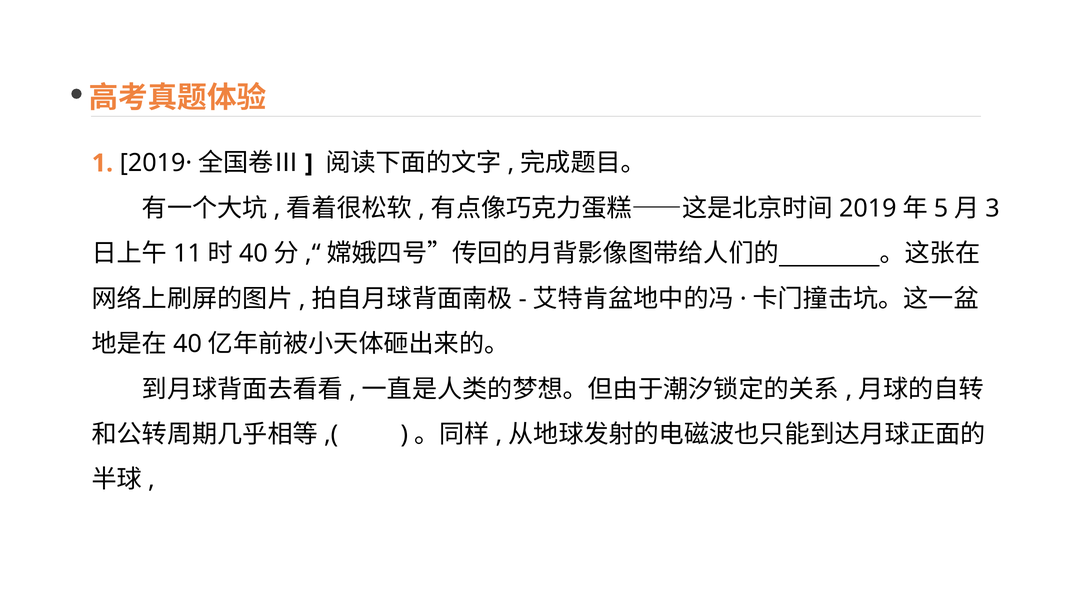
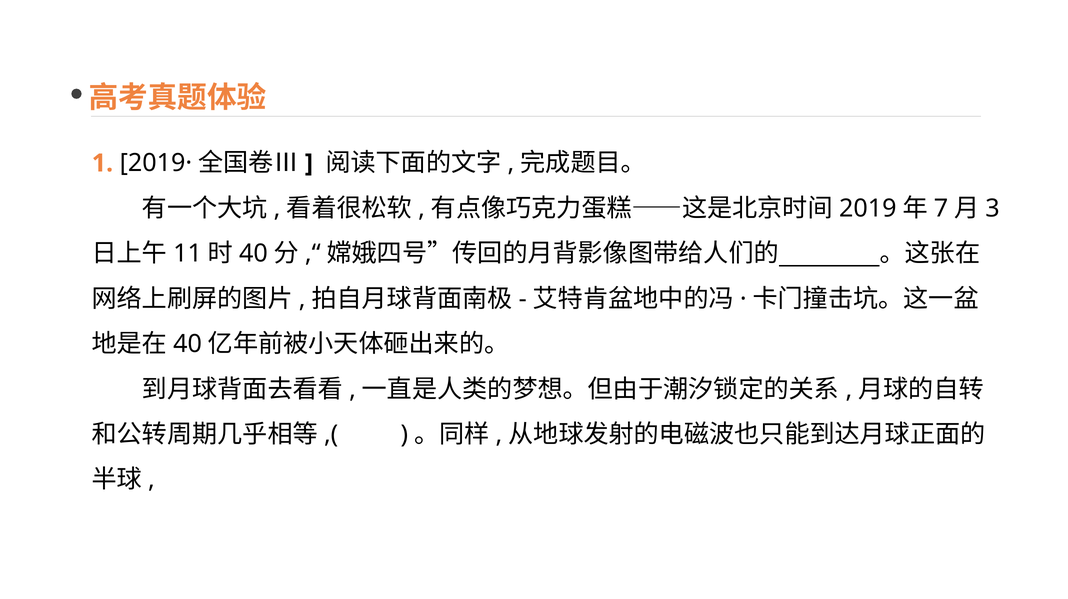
5: 5 -> 7 (941, 208)
